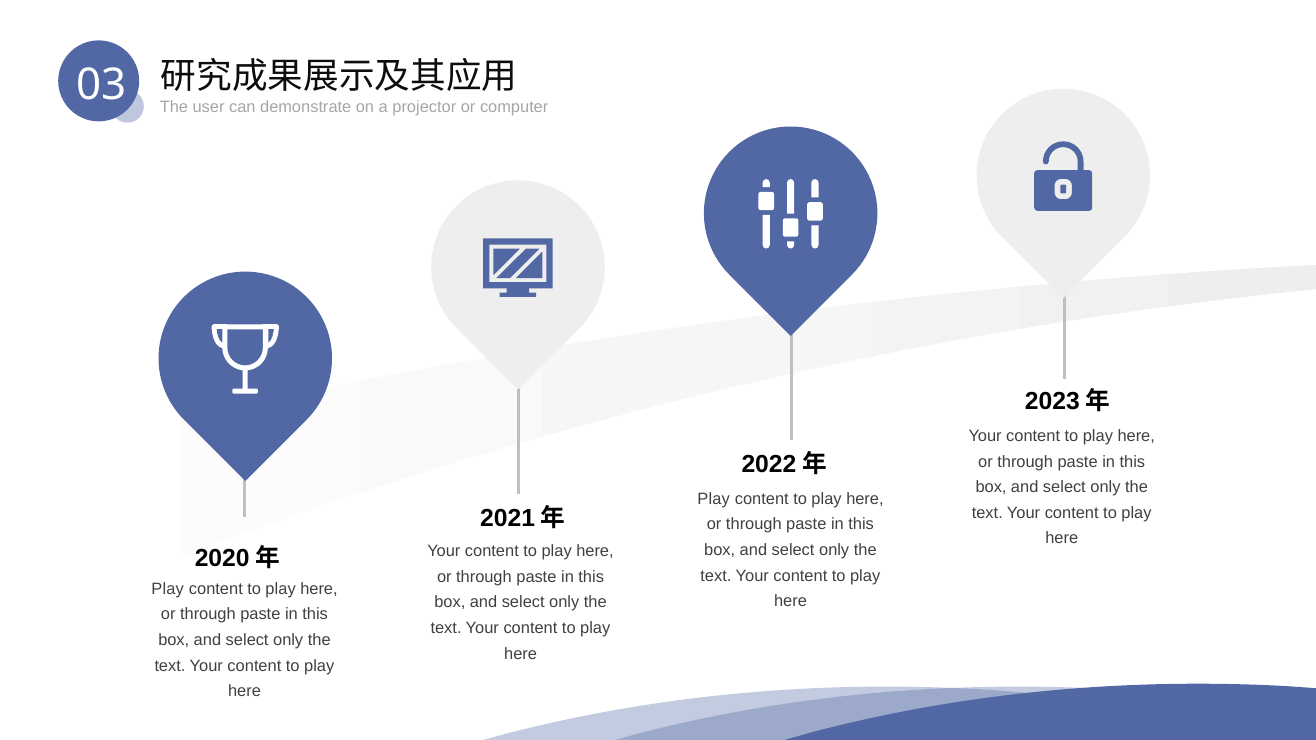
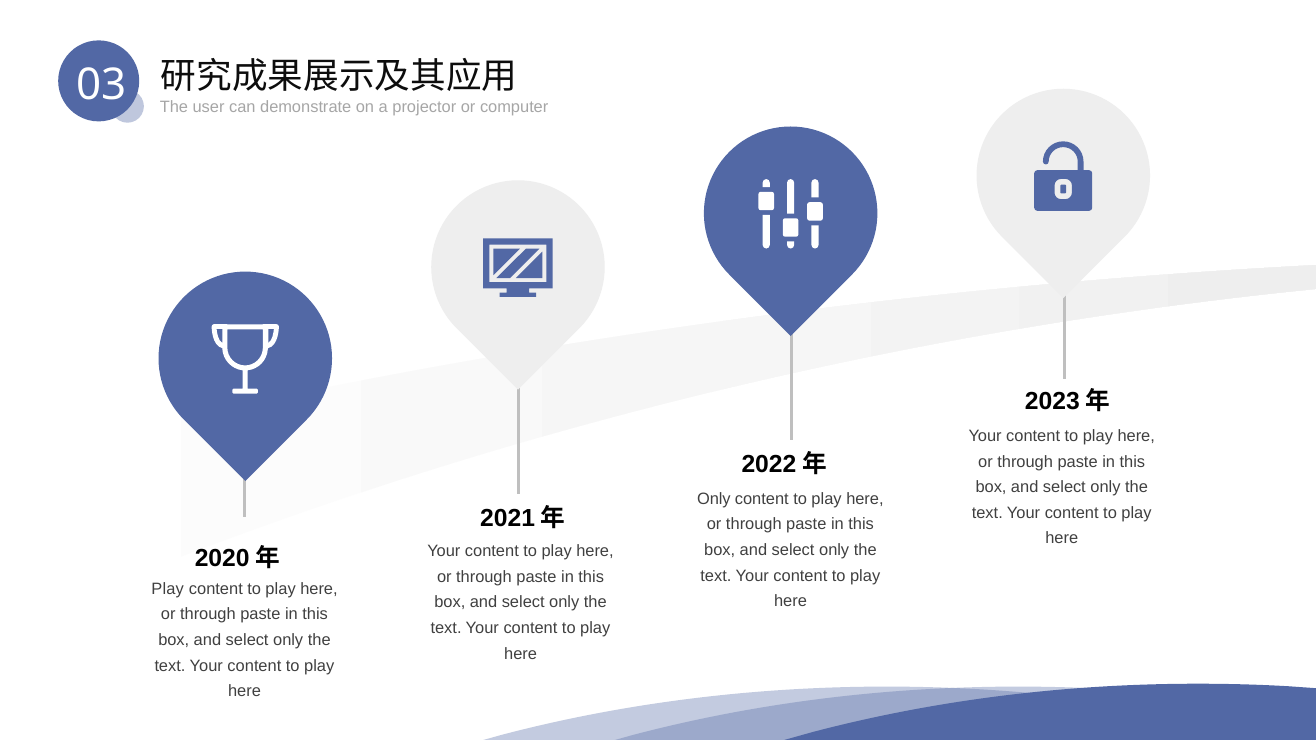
Play: Play -> Only (714, 499)
